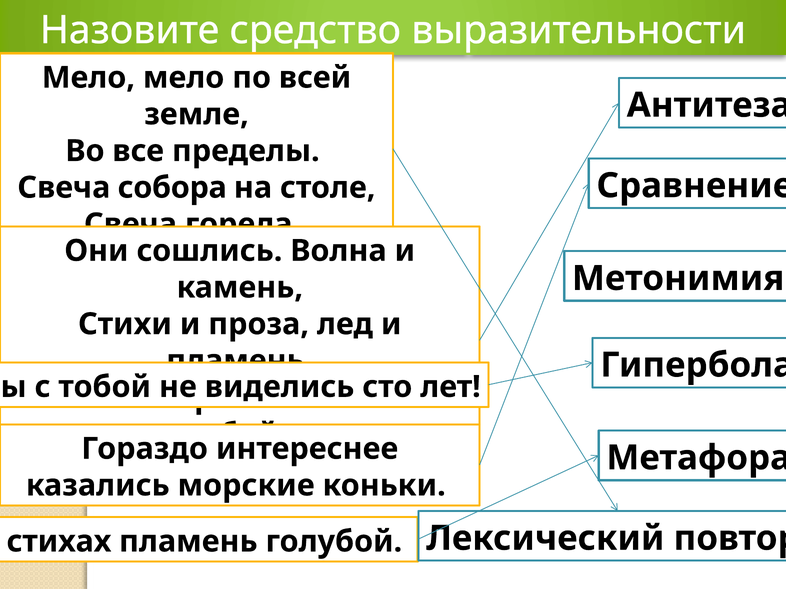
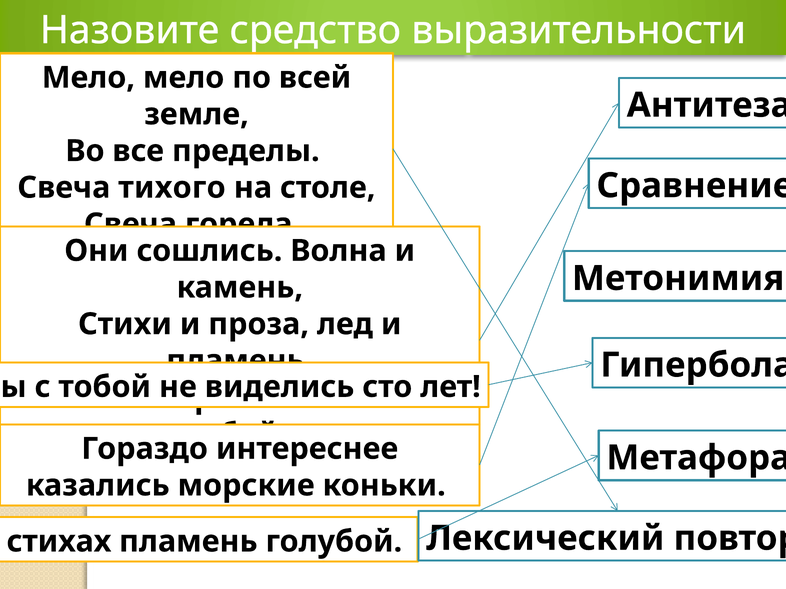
собора: собора -> тихого (172, 188)
